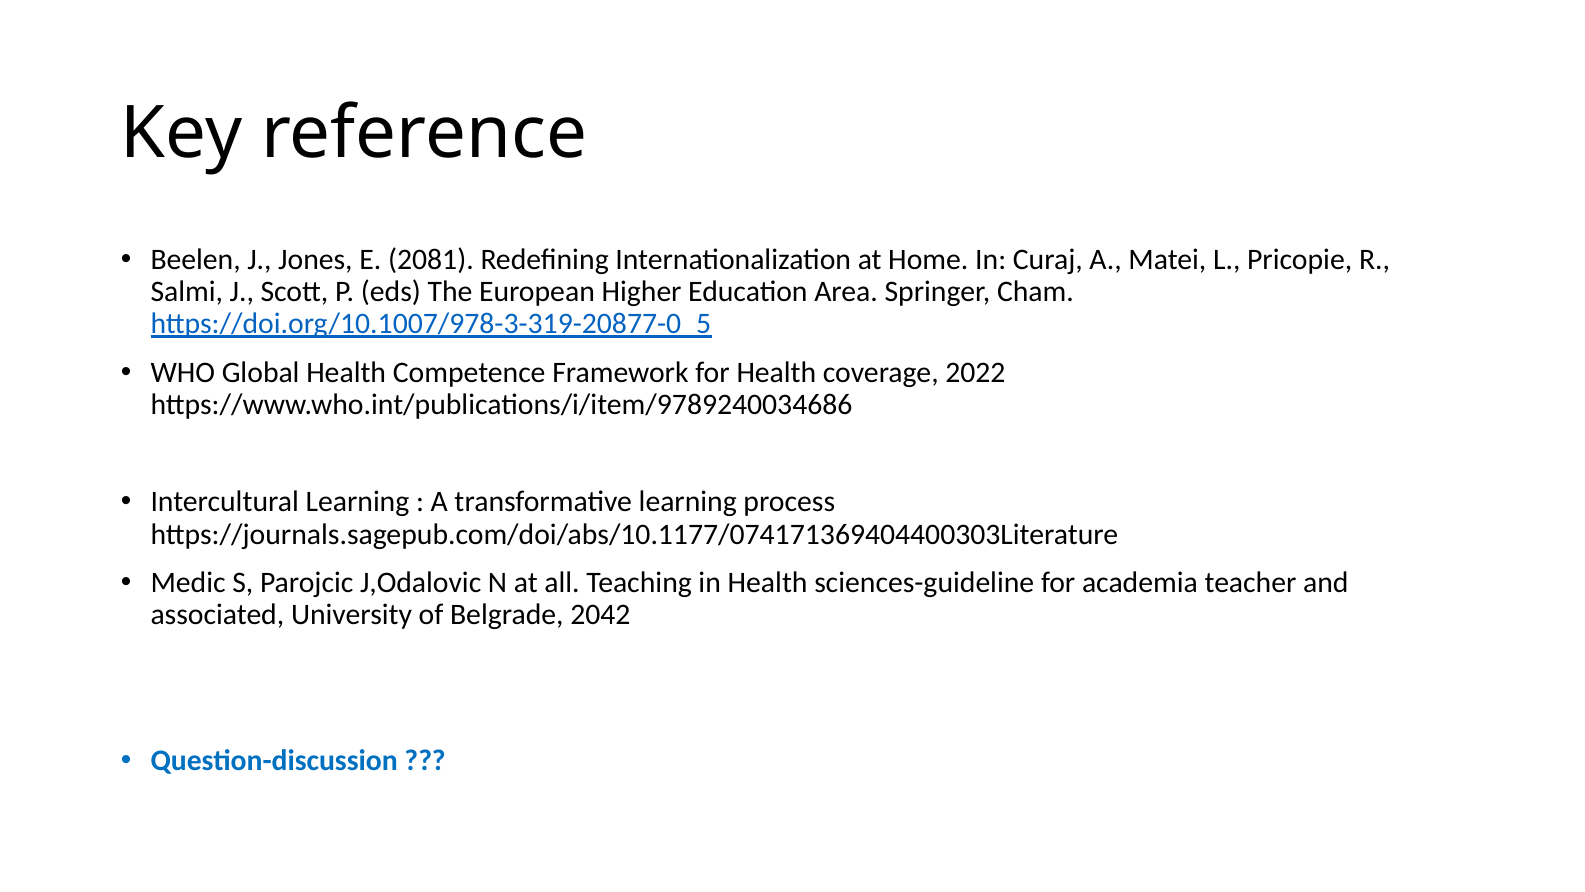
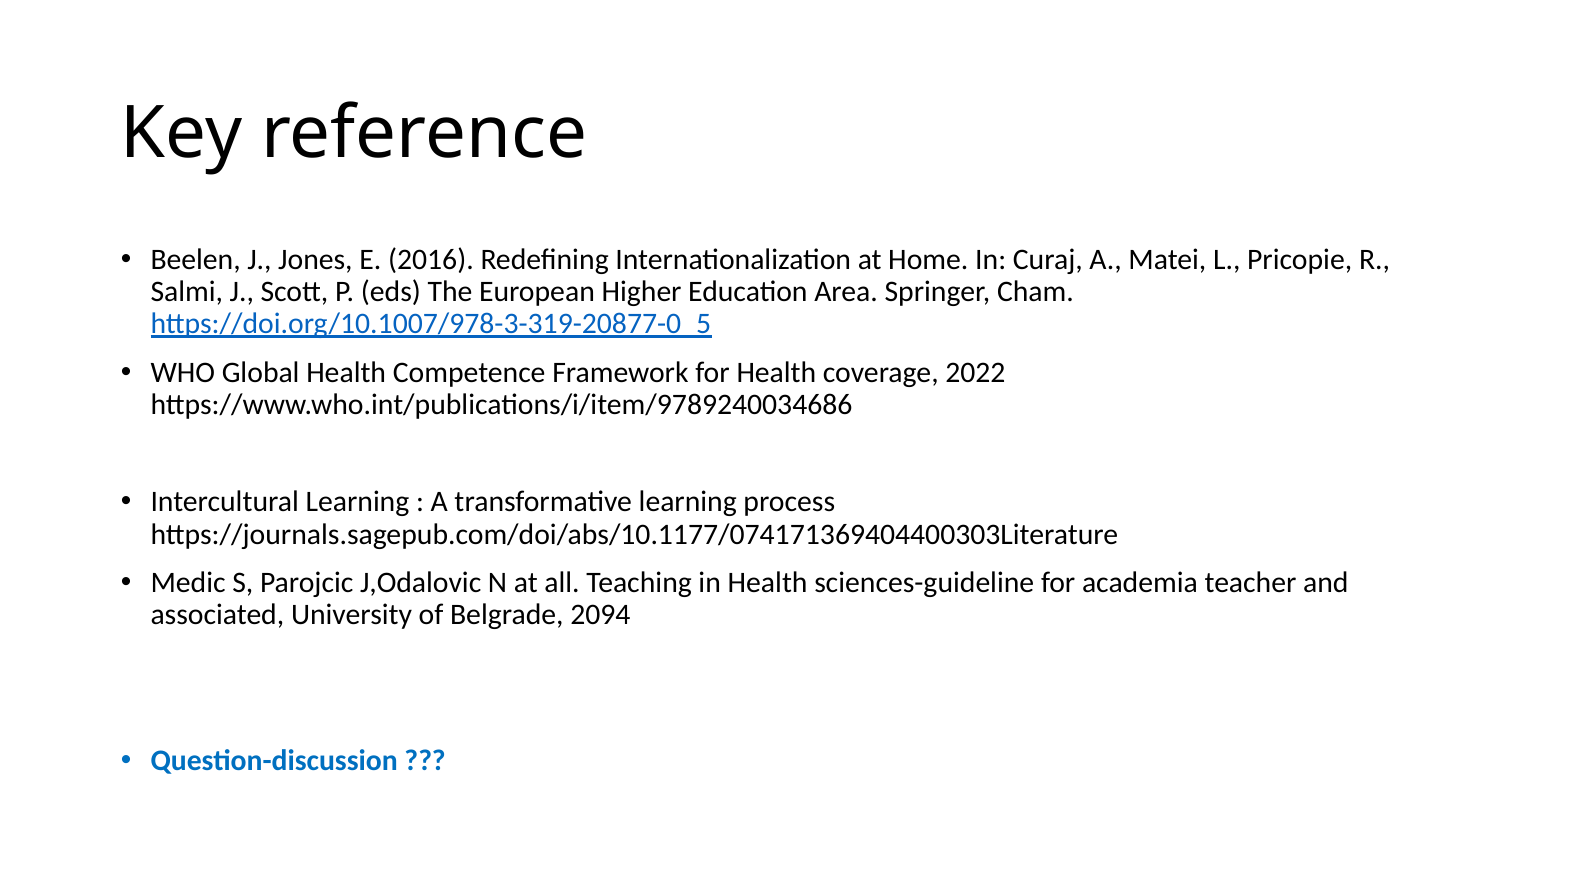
2081: 2081 -> 2016 (431, 259)
2042: 2042 -> 2094 (600, 615)
